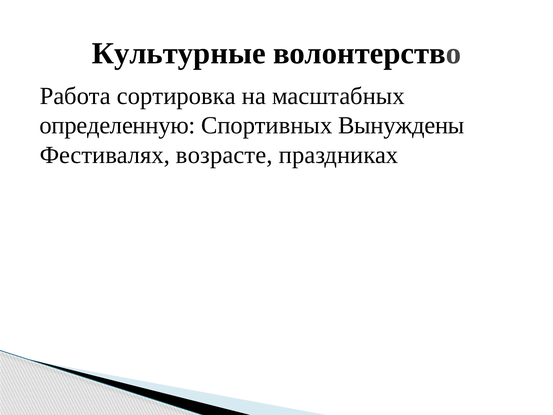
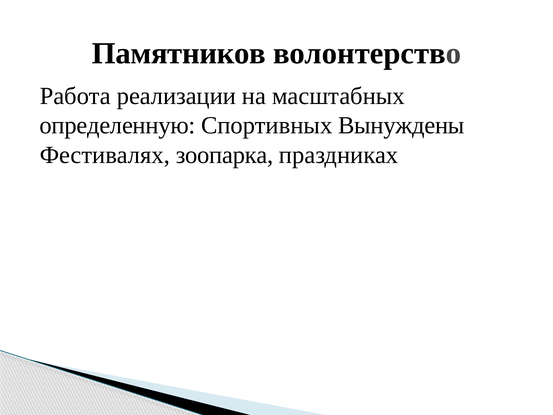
Культурные: Культурные -> Памятников (179, 53)
сортировка: сортировка -> реализации (176, 96)
возрасте: возрасте -> зоопарка (225, 155)
